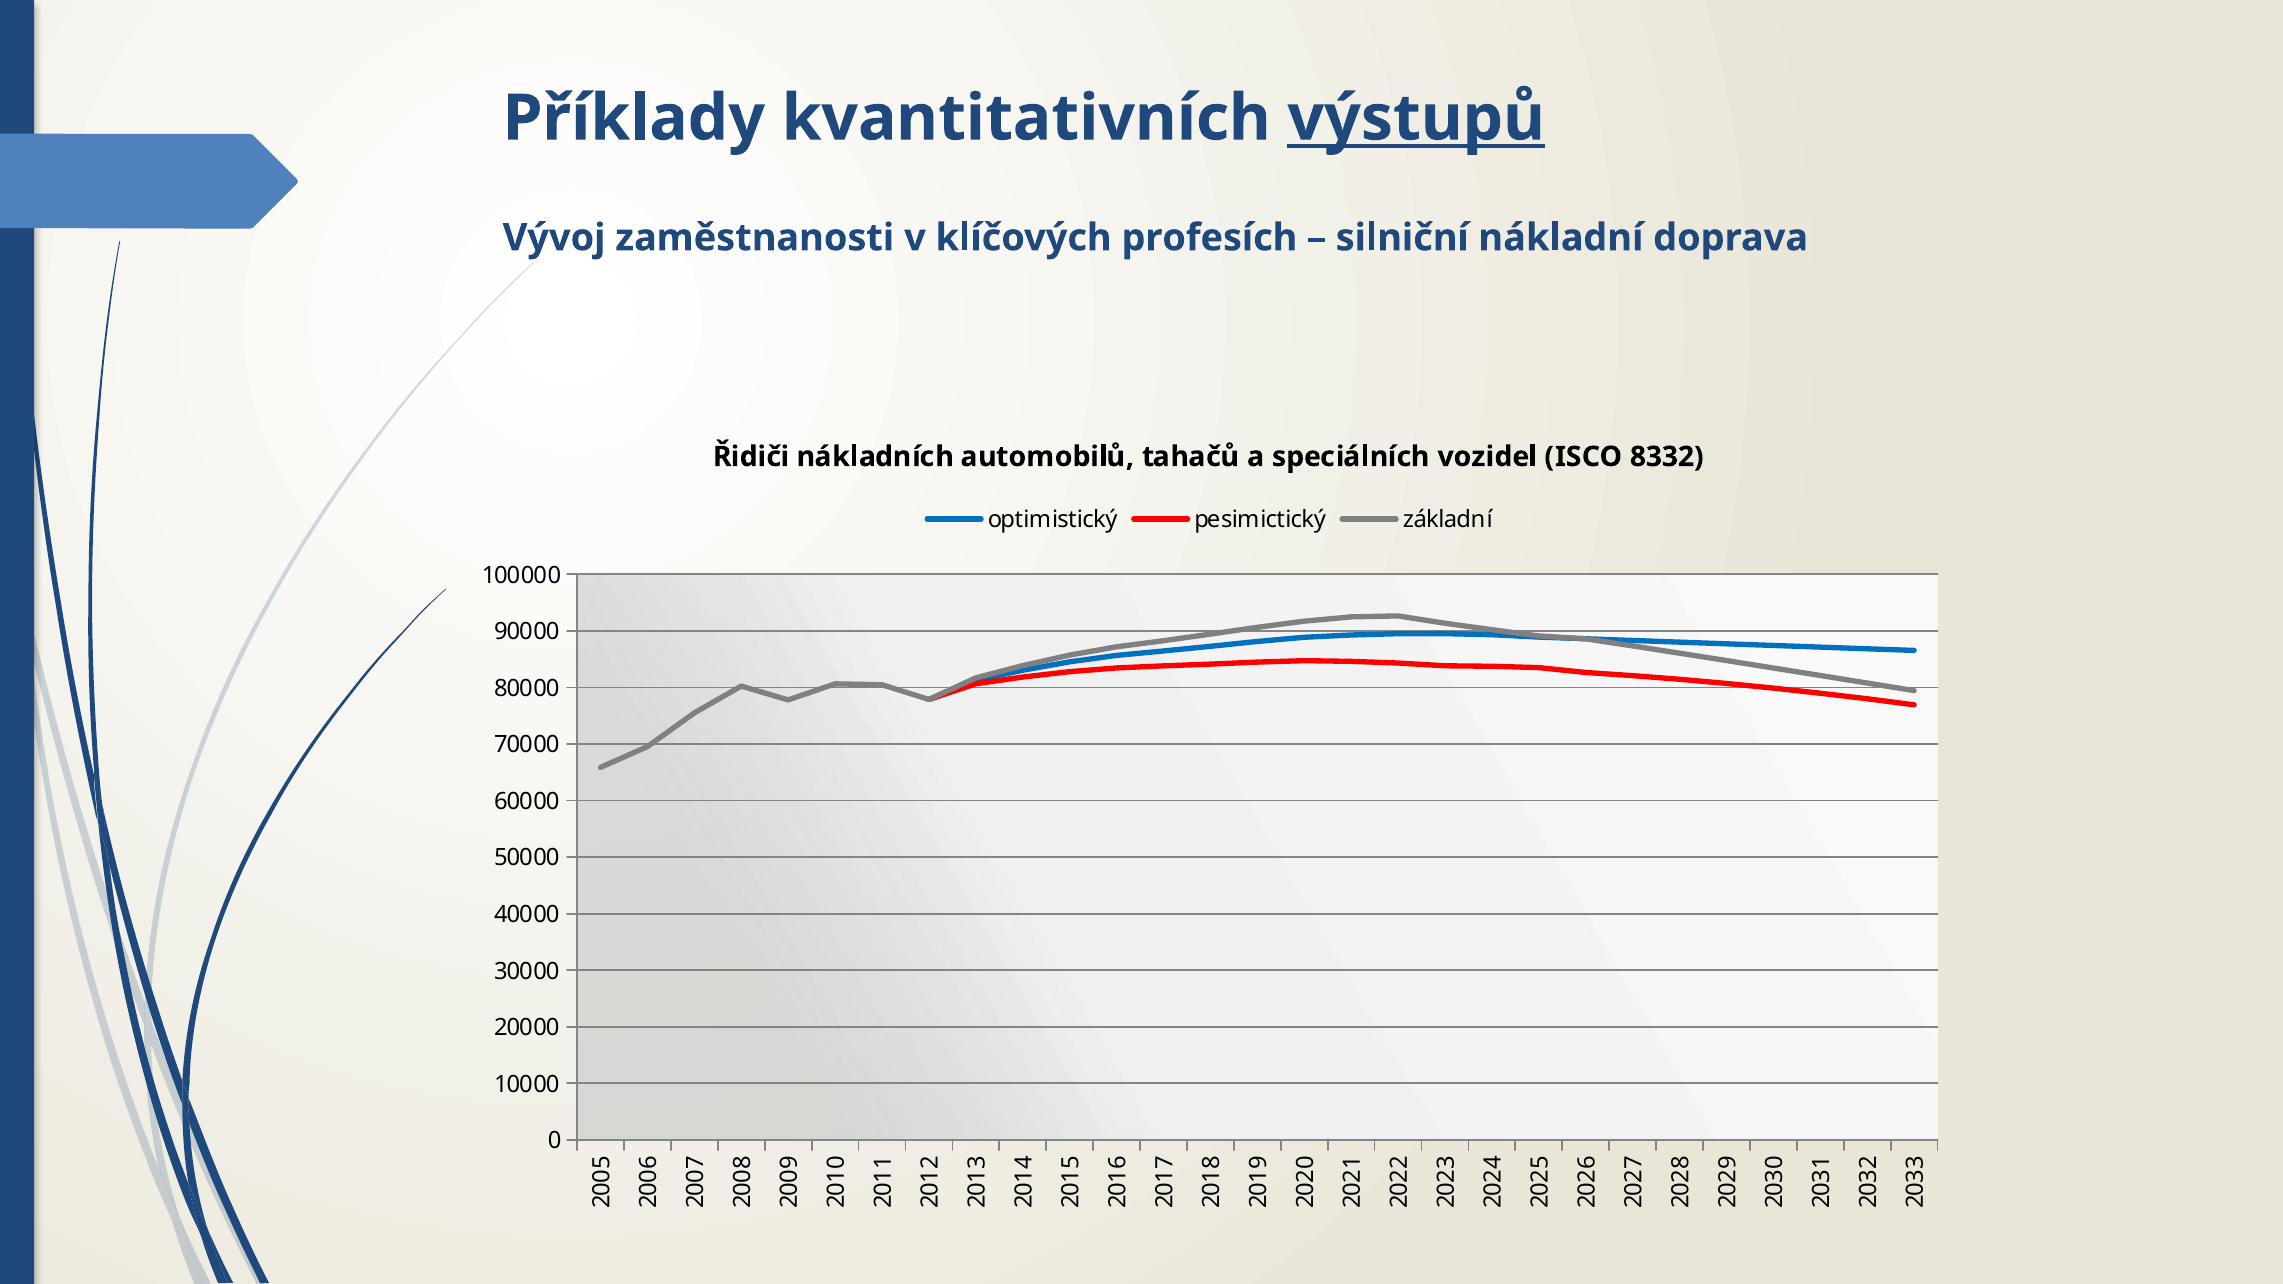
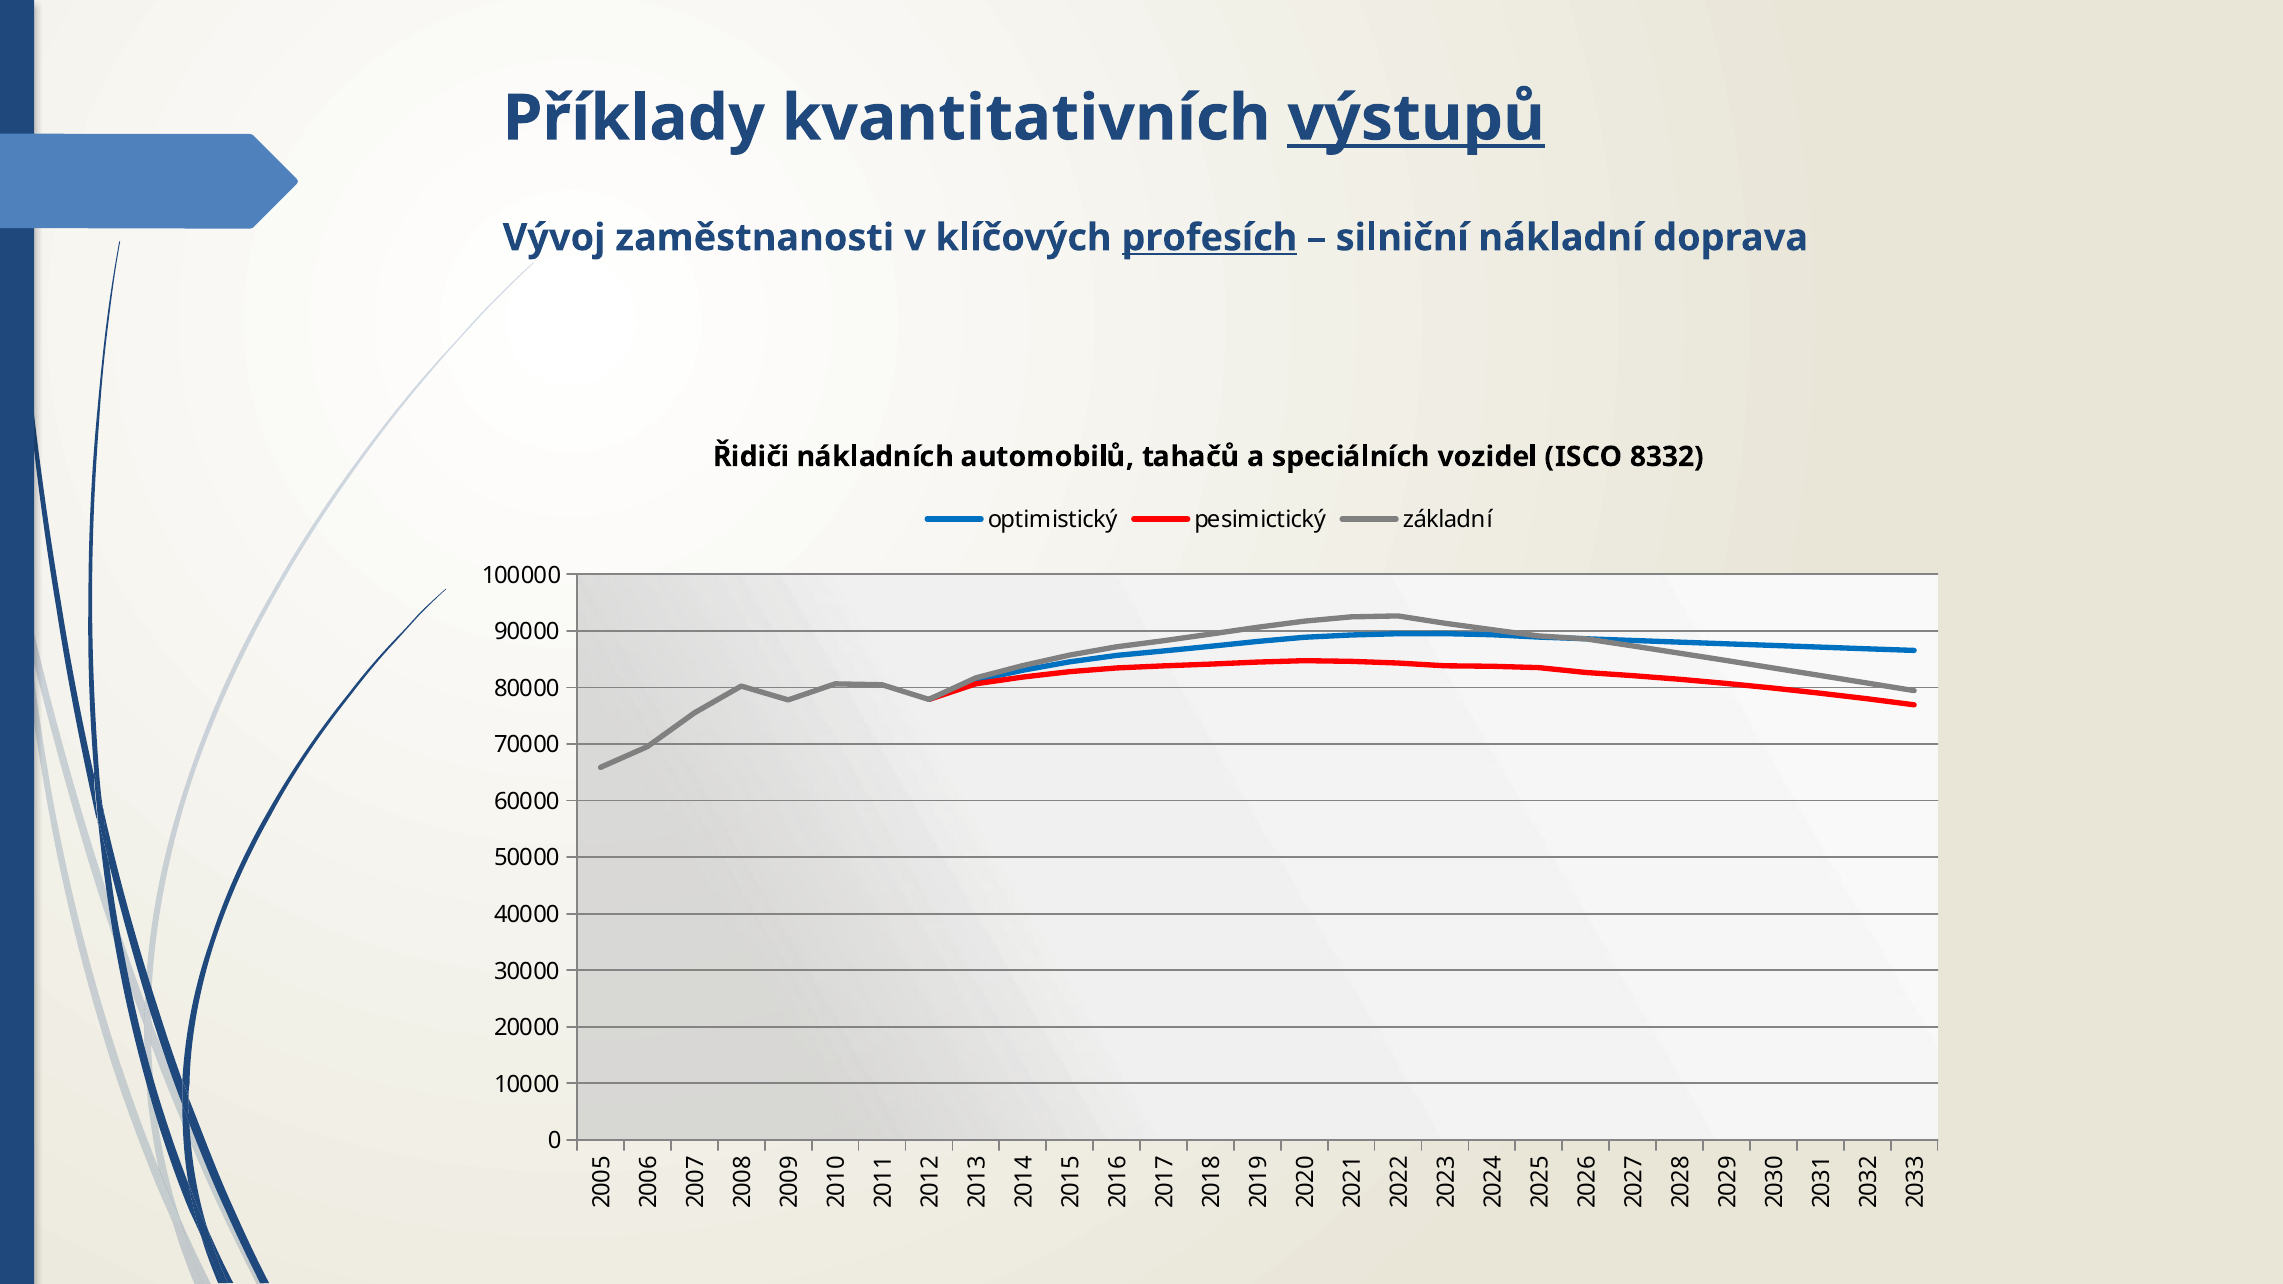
profesích underline: none -> present (1209, 238)
